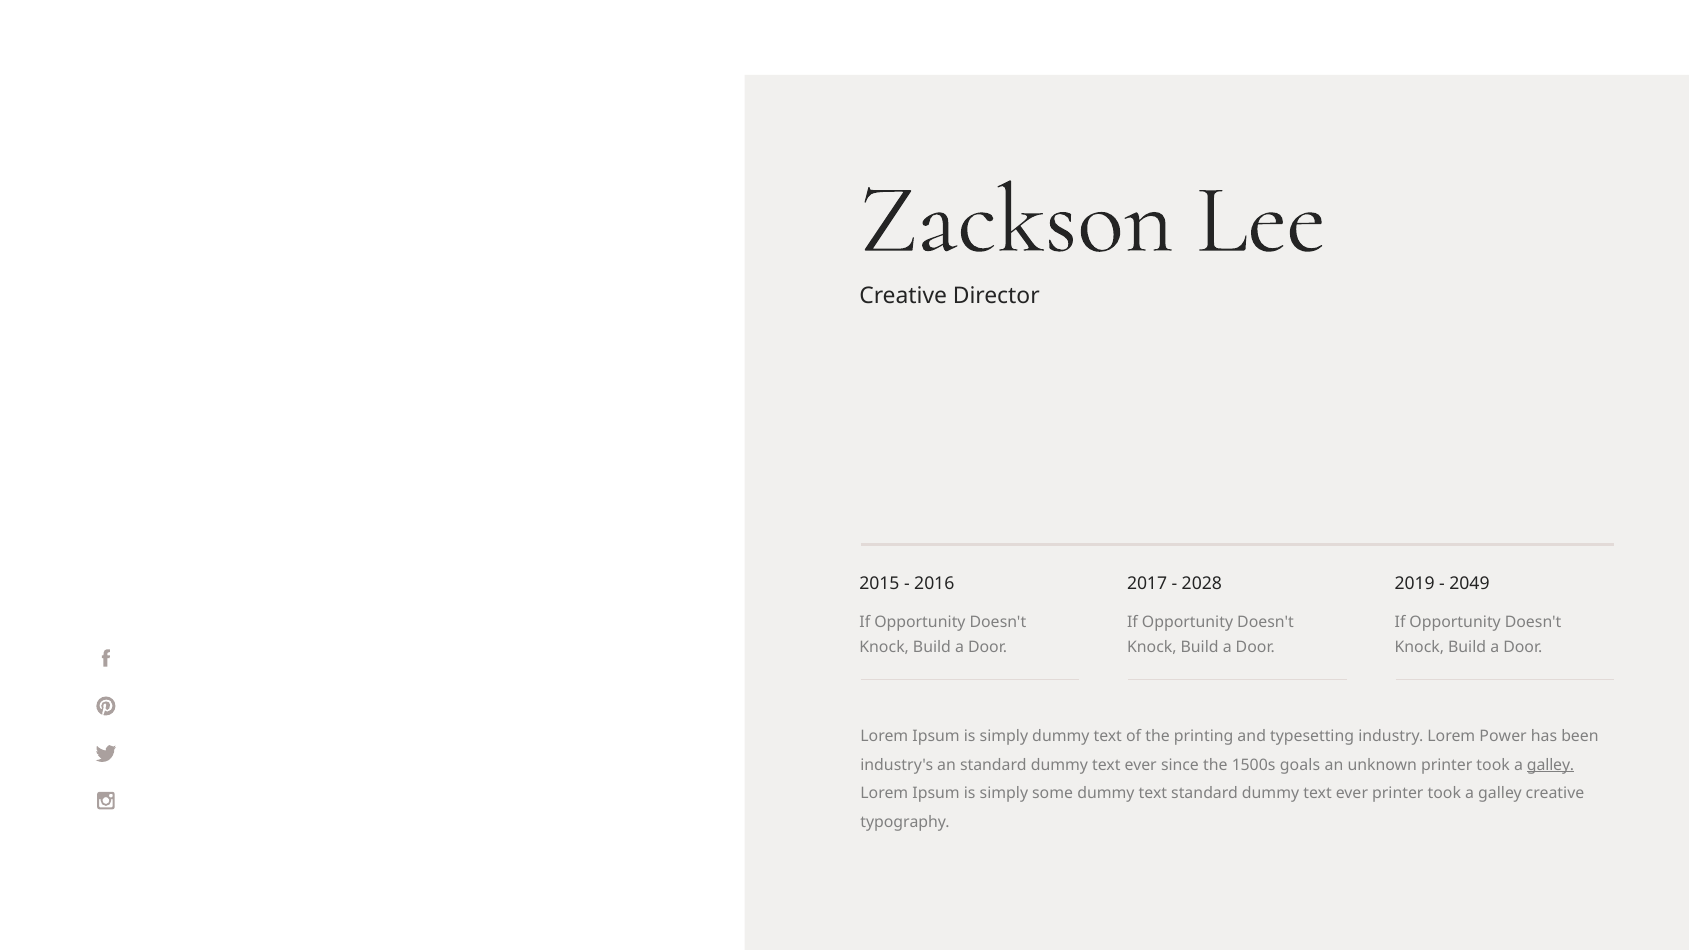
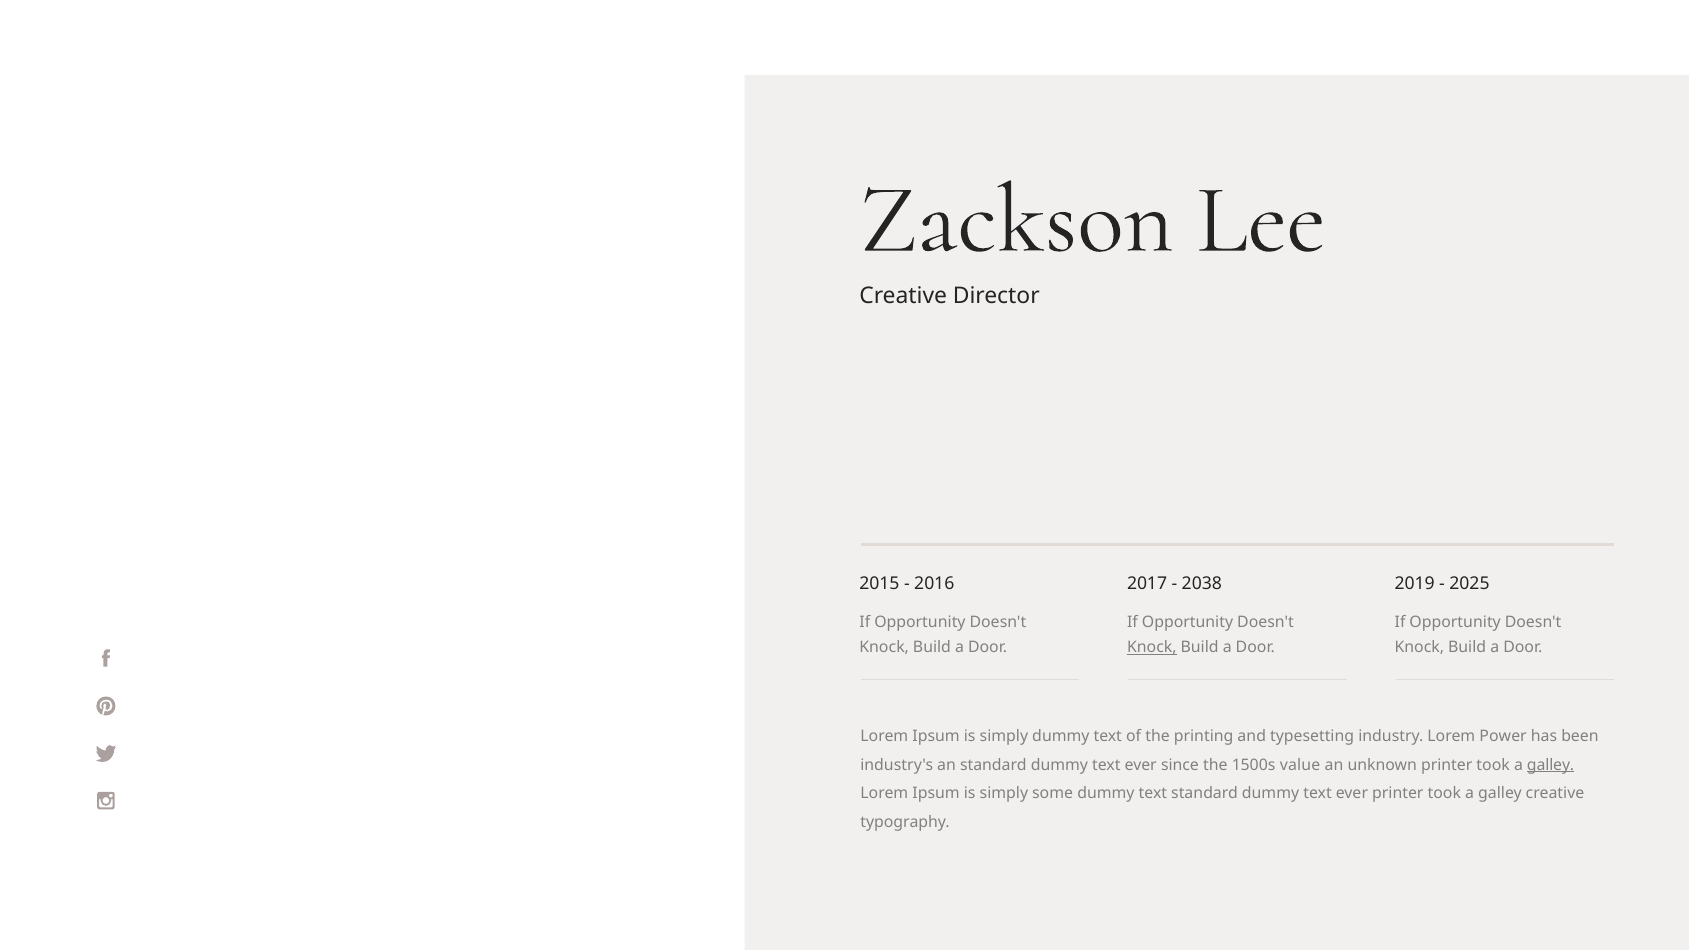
2028: 2028 -> 2038 (1202, 584)
2049: 2049 -> 2025 (1469, 584)
Knock underline: none -> present (1152, 648)
goals: goals -> value (1300, 765)
